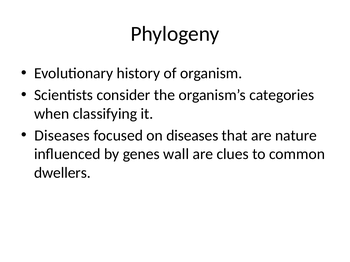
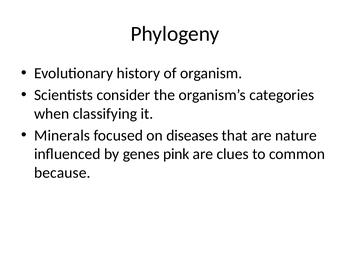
Diseases: Diseases -> Minerals (62, 136)
wall: wall -> pink (176, 154)
dwellers: dwellers -> because (62, 173)
